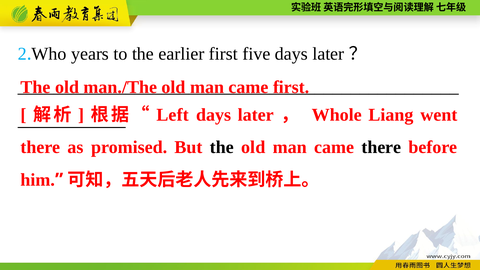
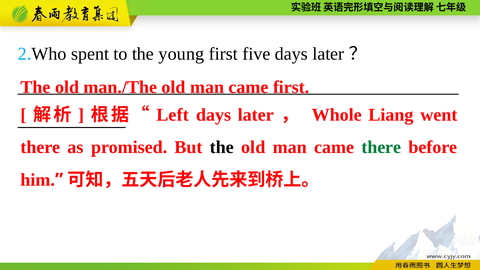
years: years -> spent (90, 54)
earlier: earlier -> young (181, 54)
there colour: black -> green (381, 147)
